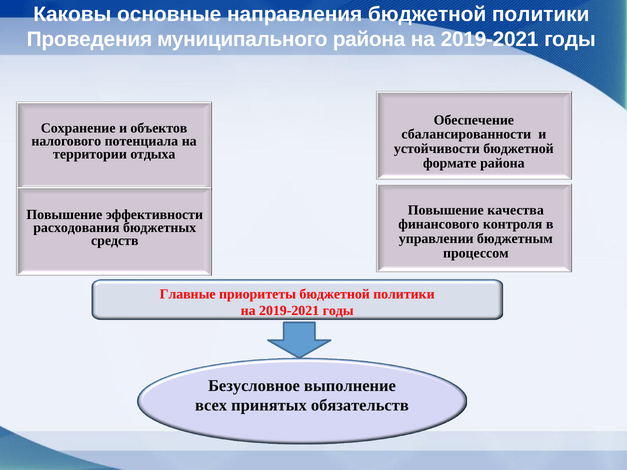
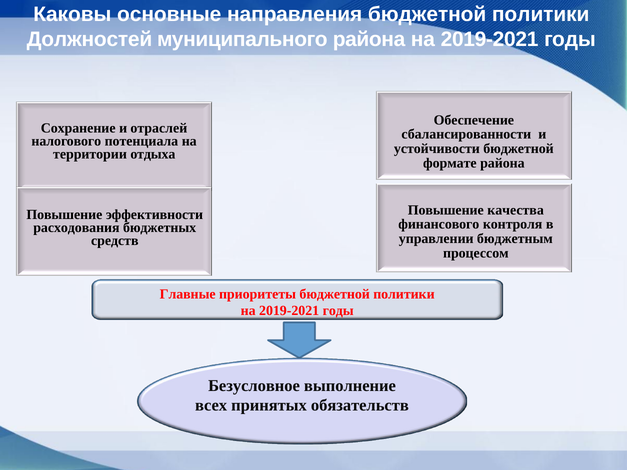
Проведения: Проведения -> Должностей (89, 39)
объектов: объектов -> отраслей (159, 128)
